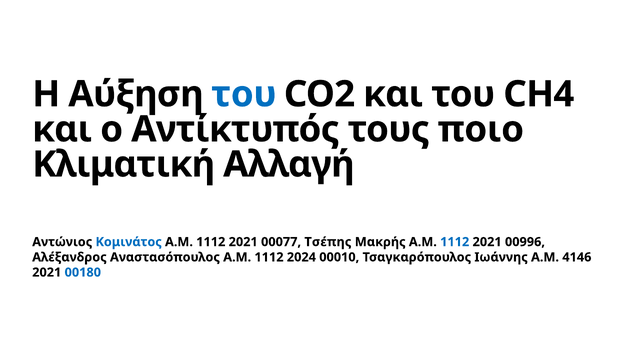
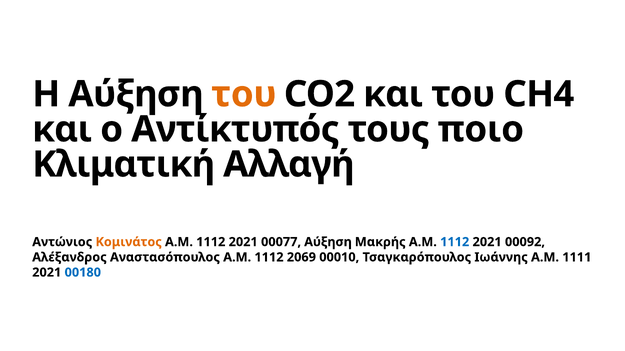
του colour: blue -> orange (244, 94)
Κομινάτος colour: blue -> orange (129, 242)
00077 Τσέπης: Τσέπης -> Αύξηση (328, 242)
00996: 00996 -> 00092 (525, 242)
2024: 2024 -> 2069 (301, 258)
4146: 4146 -> 1111 (577, 258)
